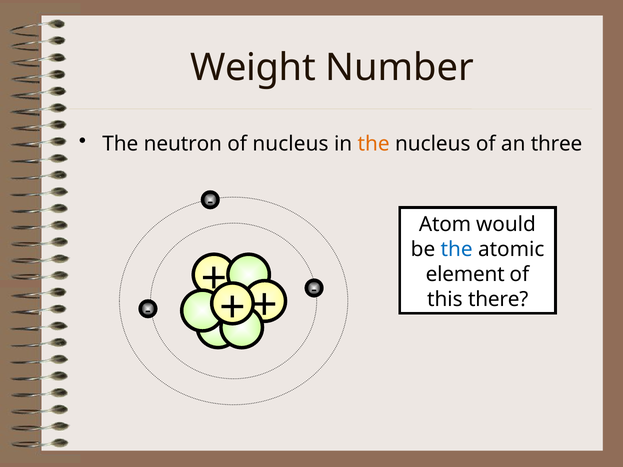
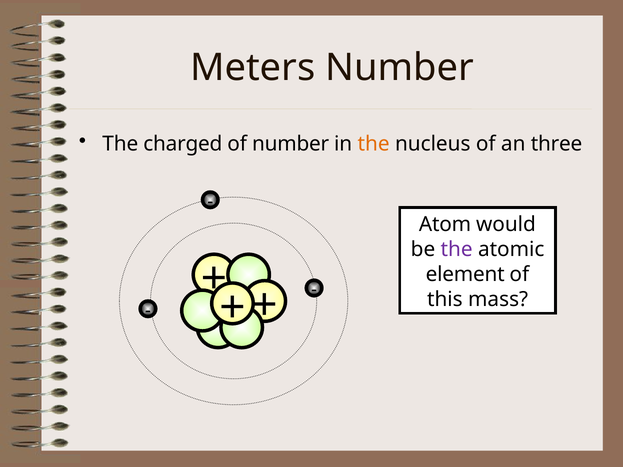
Weight: Weight -> Meters (253, 68)
neutron: neutron -> charged (183, 144)
of nucleus: nucleus -> number (291, 144)
the colour: blue -> purple (457, 250)
there: there -> mass (498, 299)
